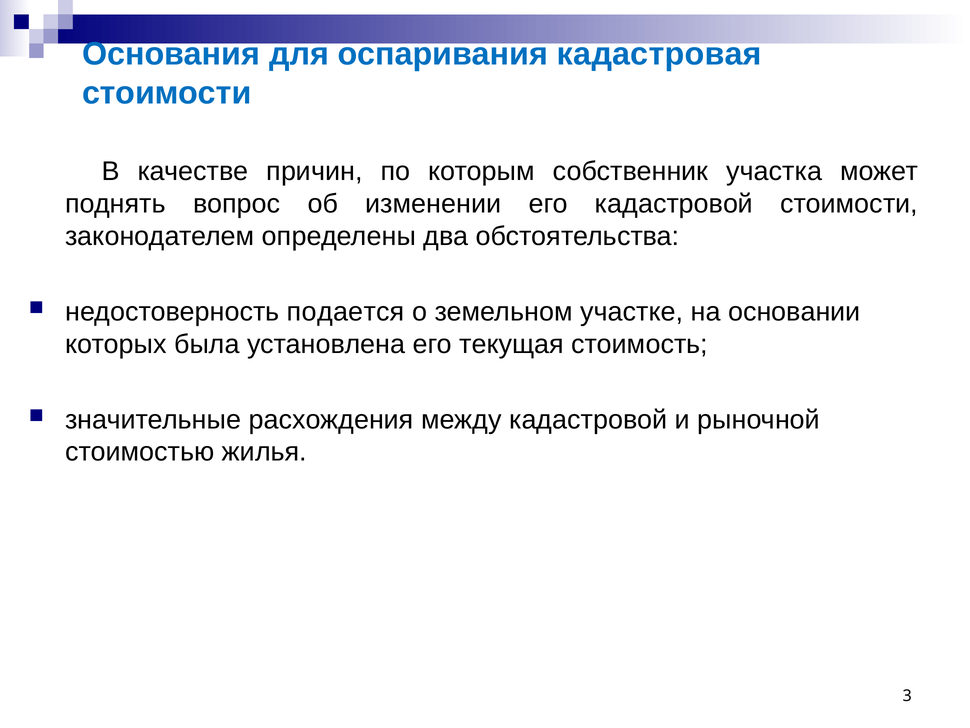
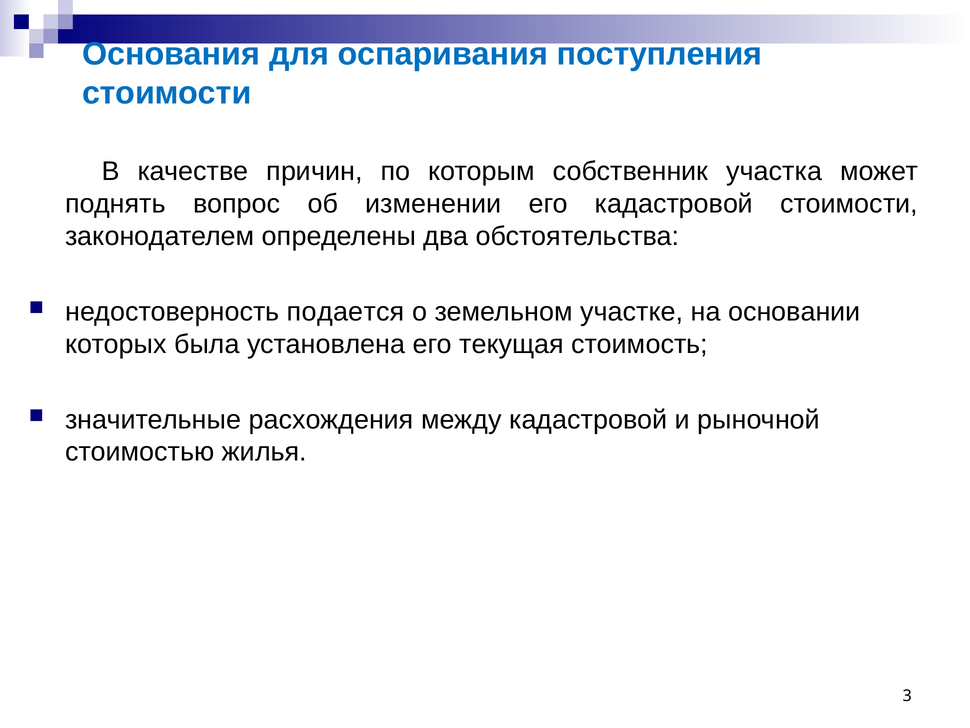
кадастровая: кадастровая -> поступления (660, 54)
